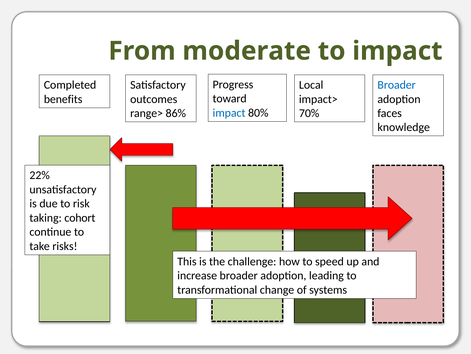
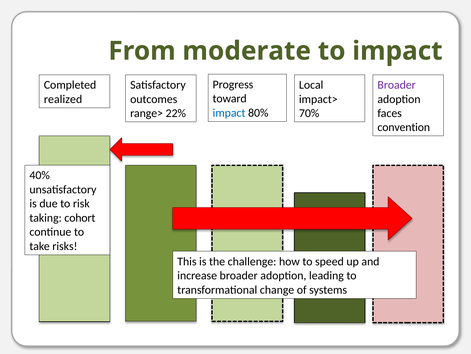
Broader colour: blue -> purple (397, 85)
benefits: benefits -> realized (63, 99)
86%: 86% -> 22% (176, 113)
knowledge: knowledge -> convention (404, 127)
22%: 22% -> 40% (40, 175)
